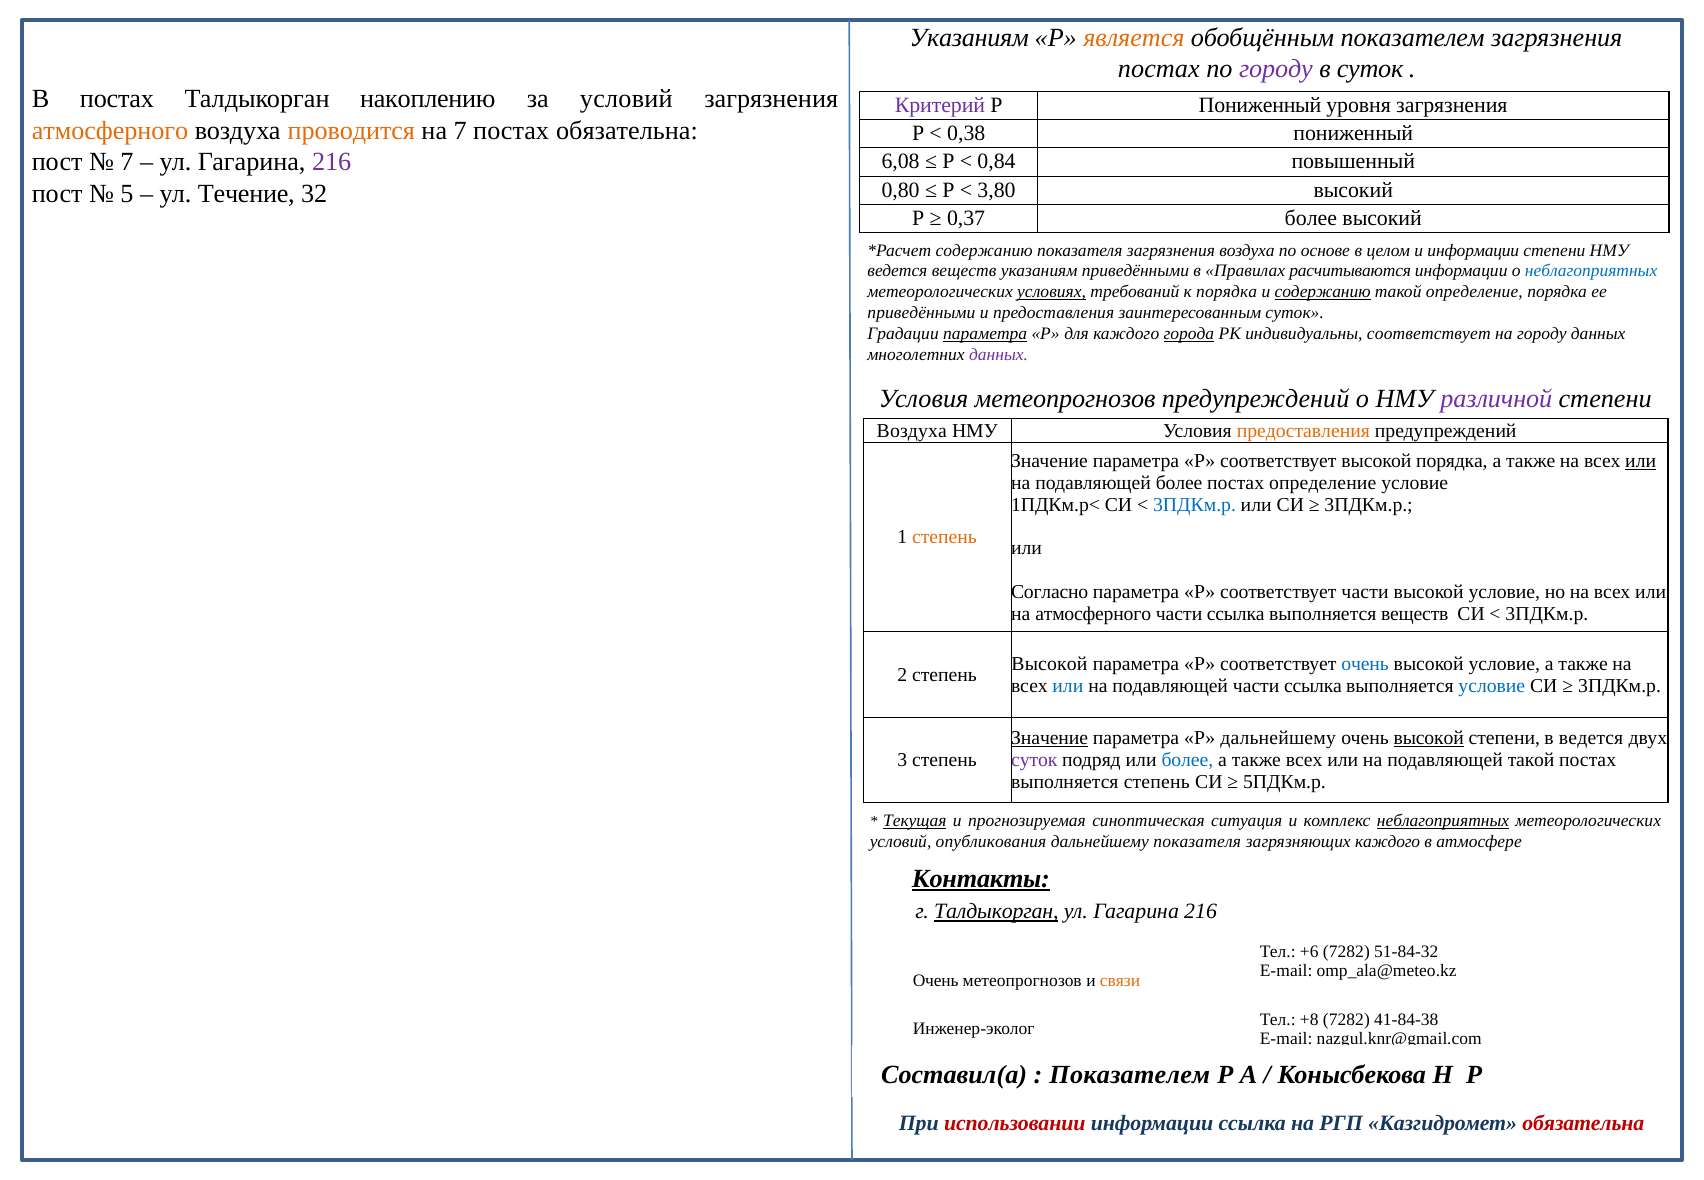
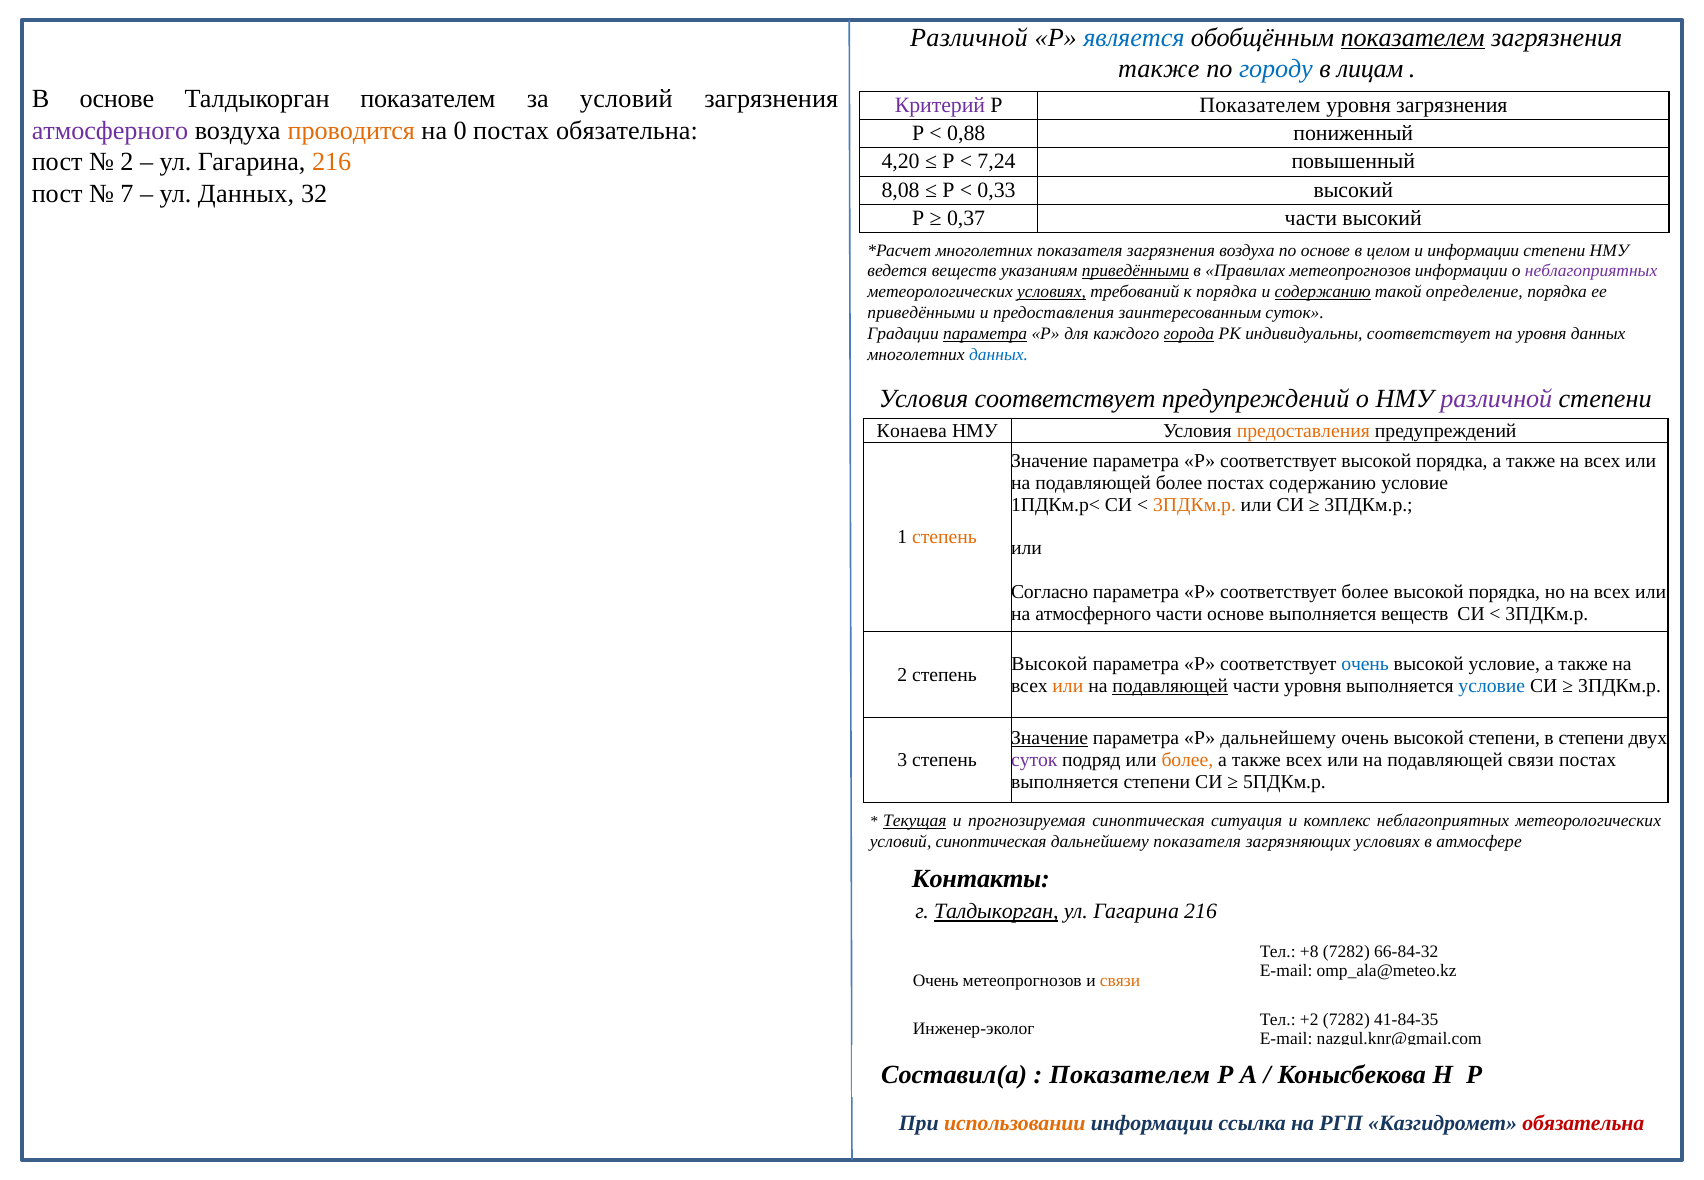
Указаниям: Указаниям -> Различной (969, 37)
является colour: orange -> blue (1134, 37)
показателем underline: none -> present (1413, 37)
постах: постах -> также (1159, 69)
городу colour: purple -> blue (1276, 69)
в суток: суток -> лицам (1370, 69)
В постах: постах -> основе (117, 99)
Талдыкорган накоплению: накоплению -> показателем (428, 99)
Р Пониженный: Пониженный -> Показателем (1260, 105)
атмосферного colour: orange -> purple (110, 130)
на 7: 7 -> 0 (460, 130)
0,38: 0,38 -> 0,88 (966, 134)
7: 7 -> 2 (127, 162)
216 colour: purple -> orange (332, 162)
6,08: 6,08 -> 4,20 (901, 162)
0,84: 0,84 -> 7,24 (997, 162)
0,80: 0,80 -> 8,08 (901, 190)
3,80: 3,80 -> 0,33 (997, 190)
5: 5 -> 7 (127, 193)
ул Течение: Течение -> Данных (246, 193)
0,37 более: более -> части (1311, 218)
содержанию: содержанию -> многолетних (984, 250)
приведёнными underline: none -> present (1136, 271)
Правилах расчитываются: расчитываются -> метеопрогнозов (1350, 271)
неблагоприятных colour: blue -> purple (1591, 271)
на городу: городу -> уровня (1542, 334)
данных colour: purple -> blue (999, 355)
Условия метеопрогнозов: метеопрогнозов -> соответствует (1065, 399)
Воздуха: Воздуха -> Конаева (912, 431)
или underline: present -> none (1641, 461)
постах определение: определение -> содержанию (1323, 483)
3ПДКм.р colour: blue -> orange (1195, 505)
соответствует части: части -> более (1365, 592)
условие: условие -> порядка (1504, 592)
ссылка: ссылка -> основе (1236, 614)
или colour: blue -> orange (1068, 685)
подавляющей underline: none -> present (1170, 685)
ссылка: ссылка -> уровня (1313, 685)
высокой underline: present -> none (1429, 738)
в ведется: ведется -> степени (1591, 738)
более colour: blue -> orange (1187, 760)
подавляющей такой: такой -> связи (1531, 760)
выполняется степень: степень -> степени (1157, 782)
неблагоприятных underline: present -> none (1443, 821)
условий опубликования: опубликования -> синоптическая (991, 842)
загрязняющих каждого: каждого -> условиях (1388, 842)
Контакты underline: present -> none (981, 879)
+6: +6 -> +8 (1309, 951)
51-84-32: 51-84-32 -> 66-84-32 (1406, 951)
+8: +8 -> +2 (1309, 1019)
41-84-38: 41-84-38 -> 41-84-35 (1406, 1019)
использовании colour: red -> orange (1015, 1123)
